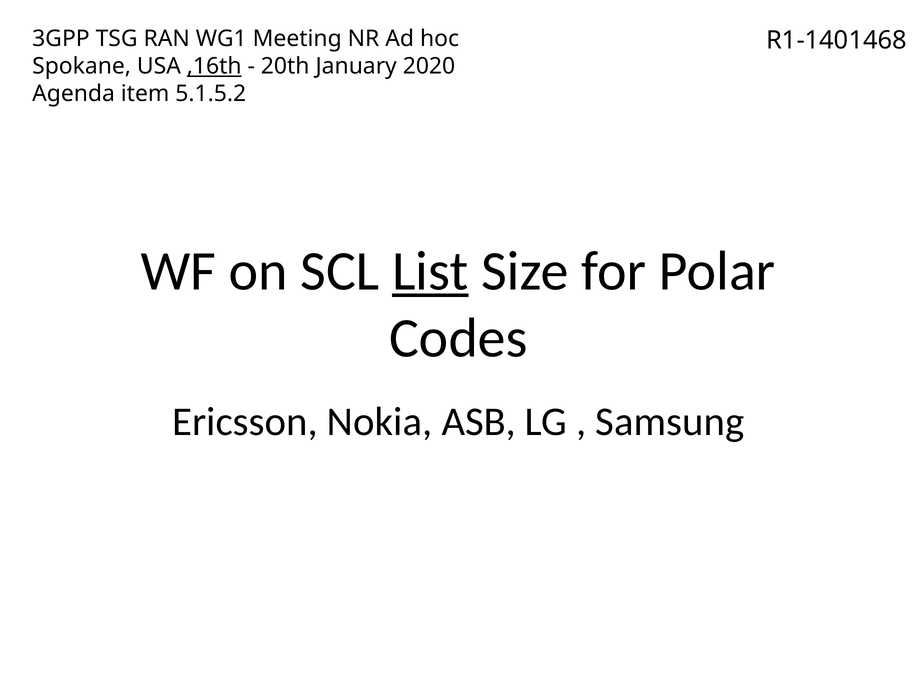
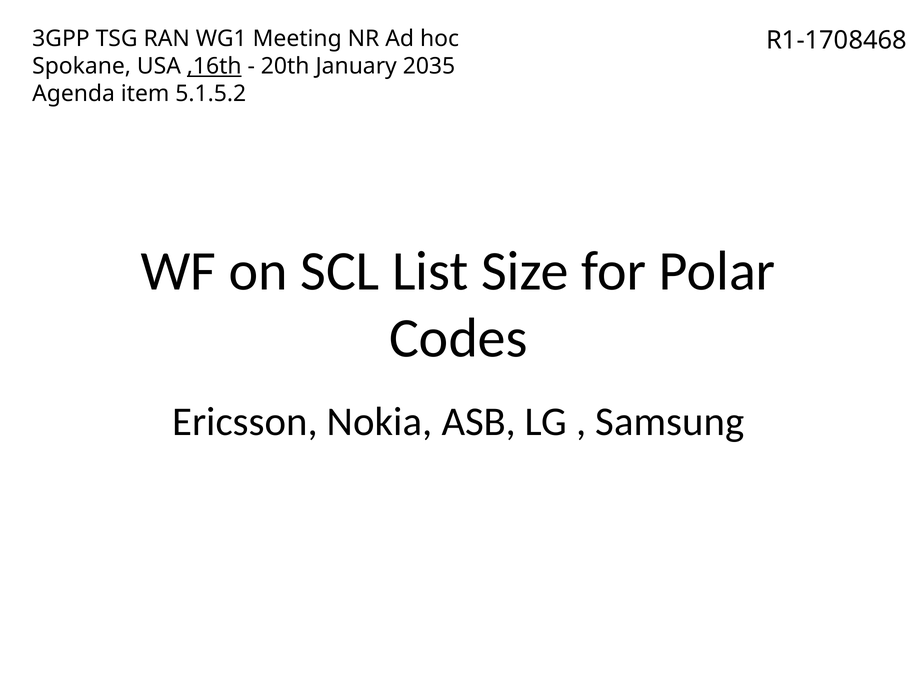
R1-1401468: R1-1401468 -> R1-1708468 (837, 41)
2020: 2020 -> 2035 (429, 66)
List underline: present -> none (430, 271)
